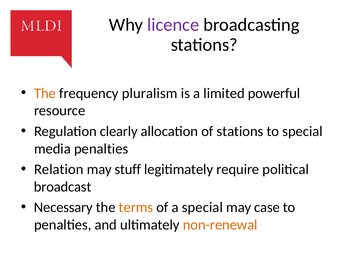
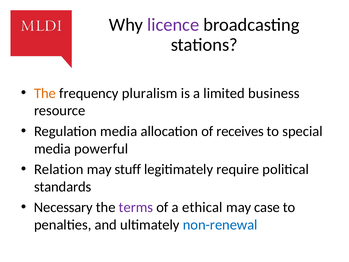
powerful: powerful -> business (274, 93)
Regulation clearly: clearly -> media (119, 131)
of stations: stations -> receives (240, 131)
media penalties: penalties -> powerful (101, 149)
broadcast: broadcast -> standards (63, 187)
terms colour: orange -> purple (136, 207)
a special: special -> ethical (202, 207)
non-renewal colour: orange -> blue (220, 225)
